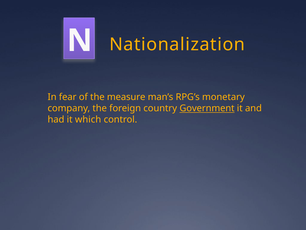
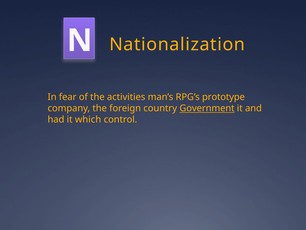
measure: measure -> activities (126, 97)
monetary: monetary -> prototype (223, 97)
